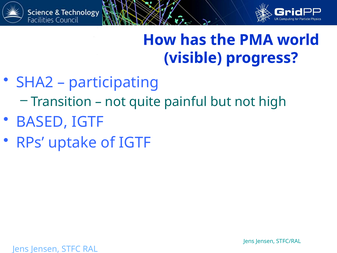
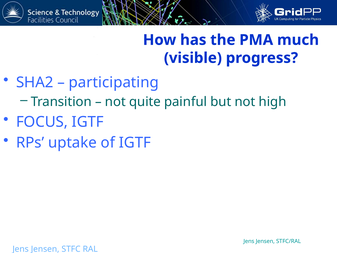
world: world -> much (298, 40)
BASED: BASED -> FOCUS (42, 122)
